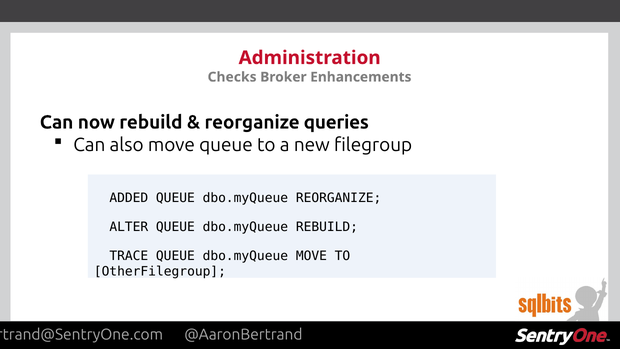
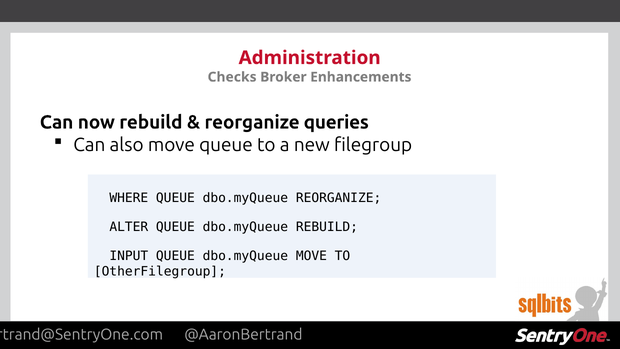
ADDED: ADDED -> WHERE (129, 198)
TRACE: TRACE -> INPUT (129, 256)
